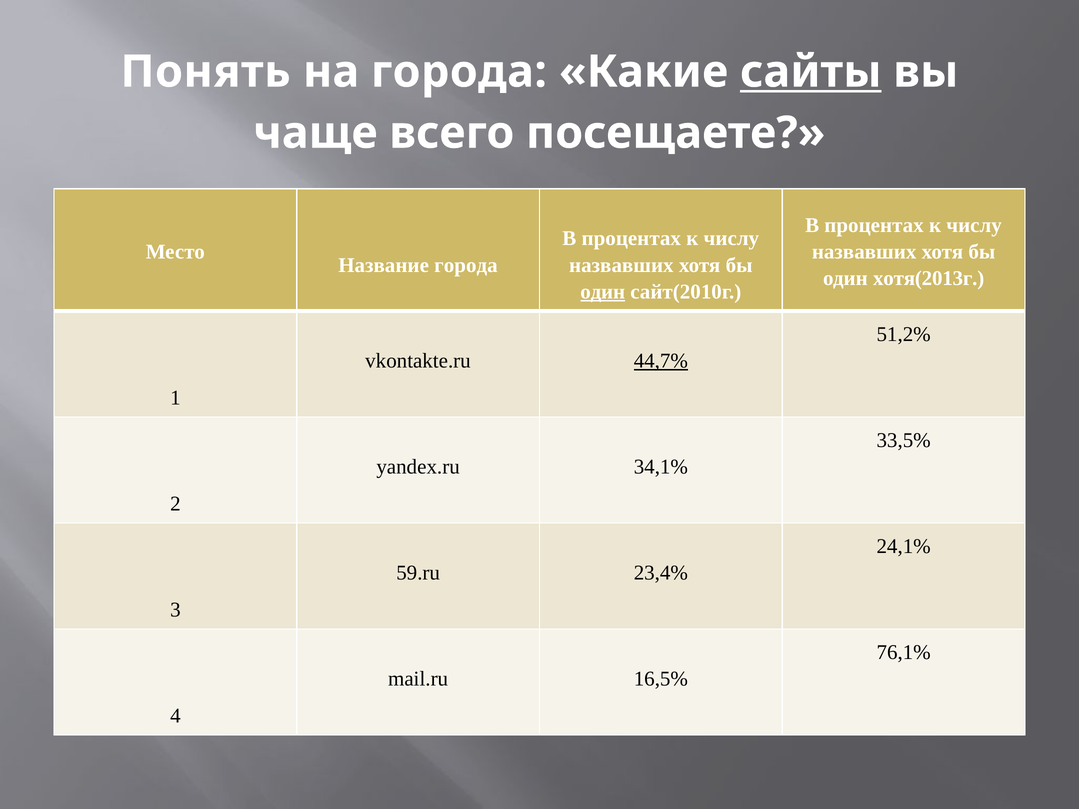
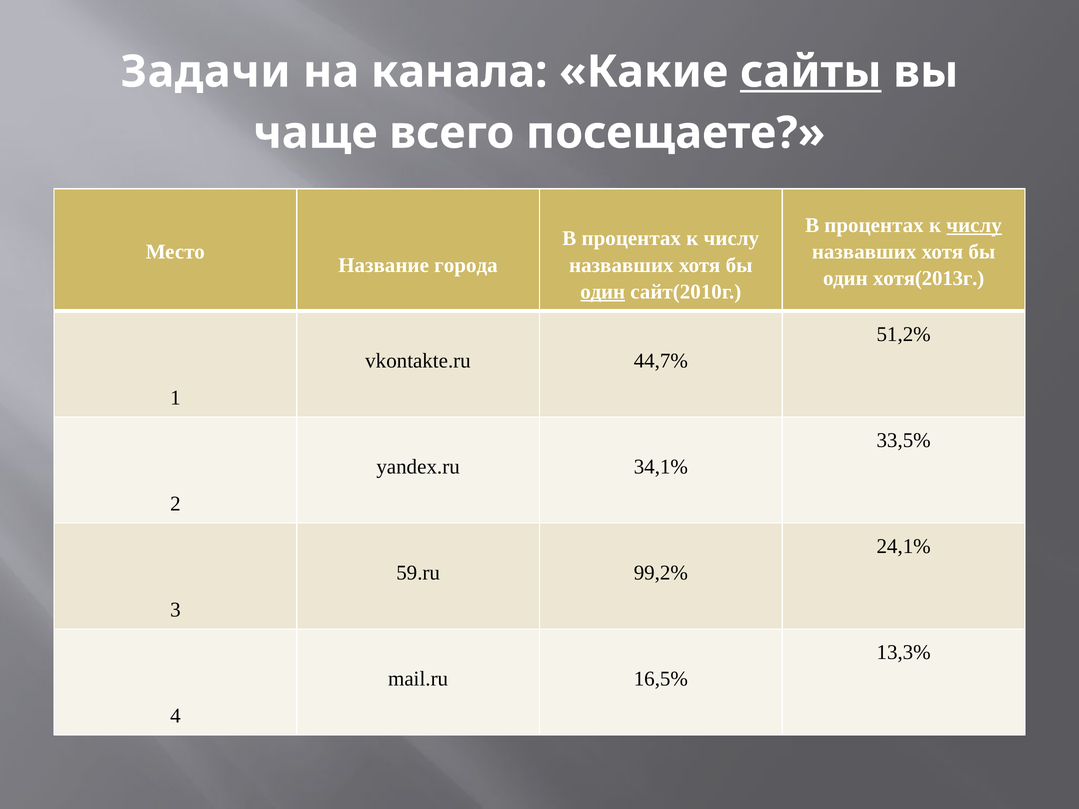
Понять: Понять -> Задачи (206, 72)
на города: города -> канала (459, 72)
числу underline: none -> present (974, 225)
44,7% underline: present -> none (661, 361)
23,4%: 23,4% -> 99,2% (661, 573)
76,1%: 76,1% -> 13,3% (904, 652)
